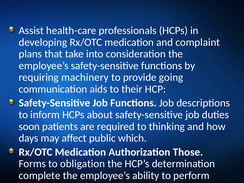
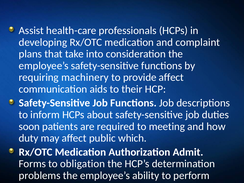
provide going: going -> affect (171, 77)
thinking: thinking -> meeting (167, 126)
days: days -> duty (29, 138)
Those: Those -> Admit (188, 152)
complete: complete -> problems (40, 176)
